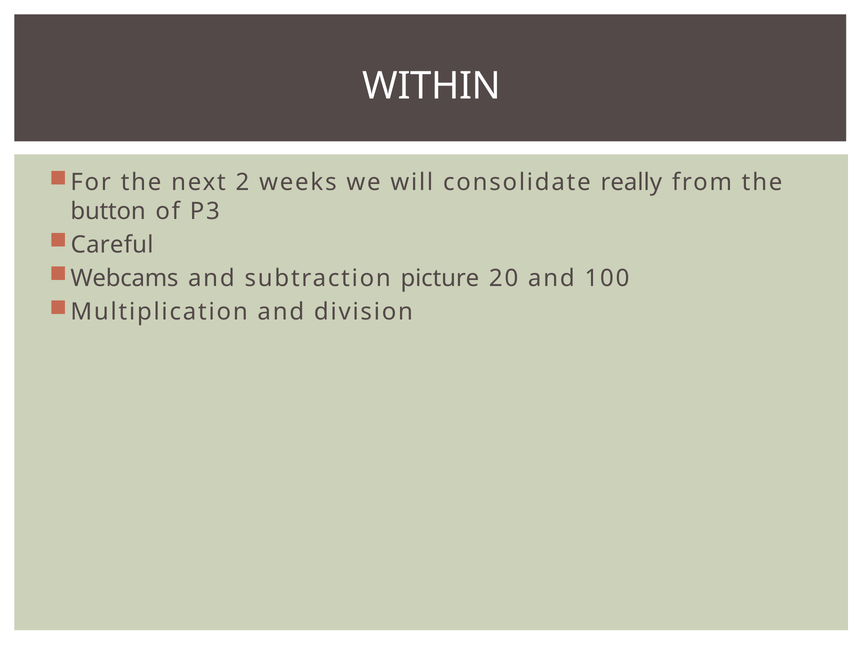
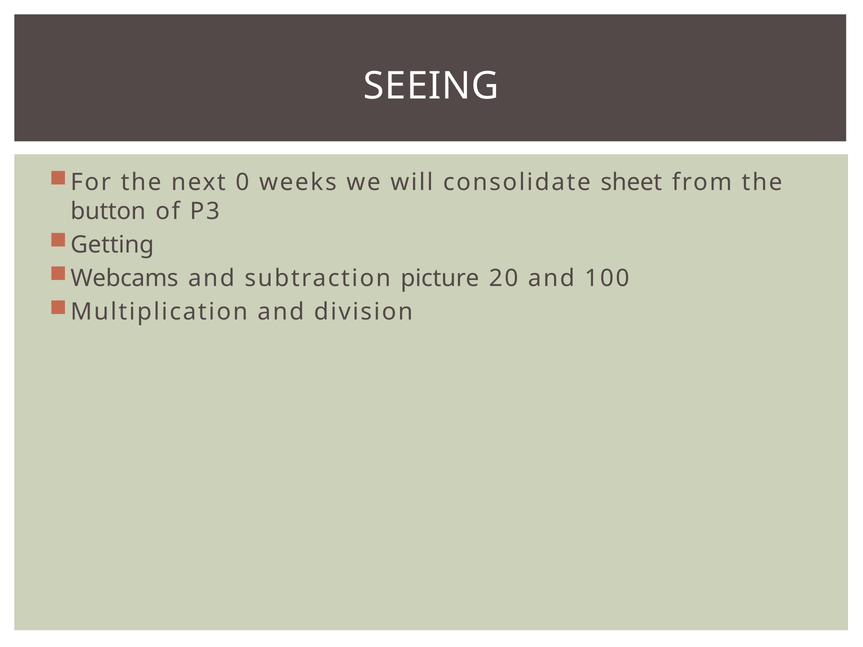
WITHIN: WITHIN -> SEEING (431, 86)
2: 2 -> 0 (242, 183)
really: really -> sheet (631, 183)
Careful: Careful -> Getting (112, 245)
